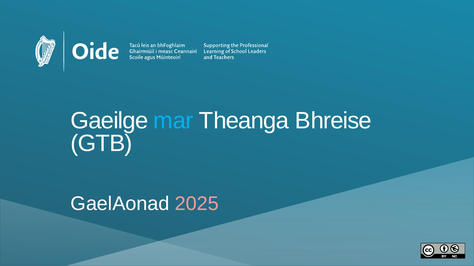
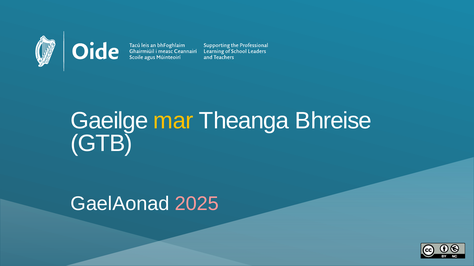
mar colour: light blue -> yellow (173, 121)
